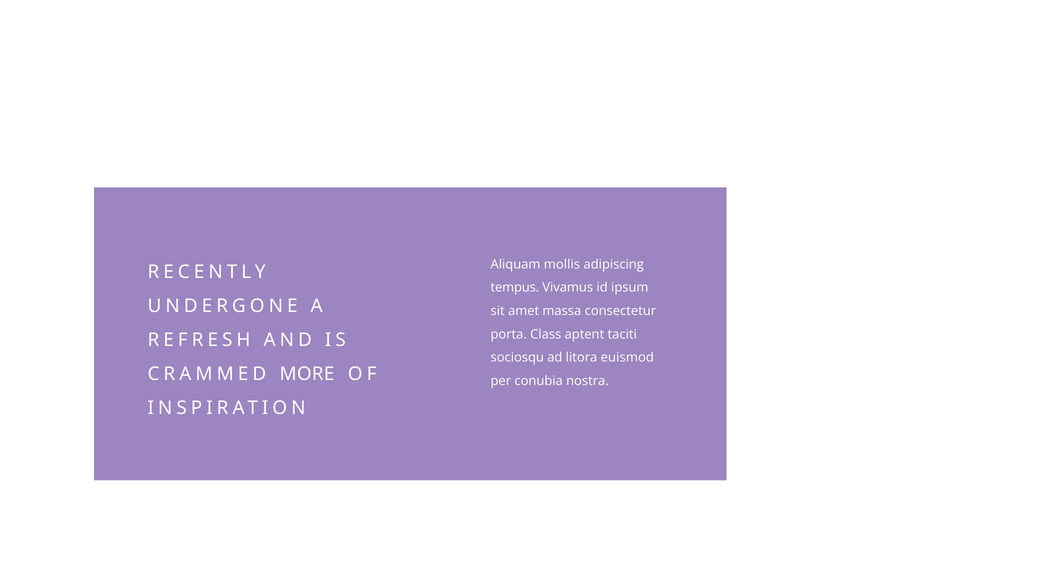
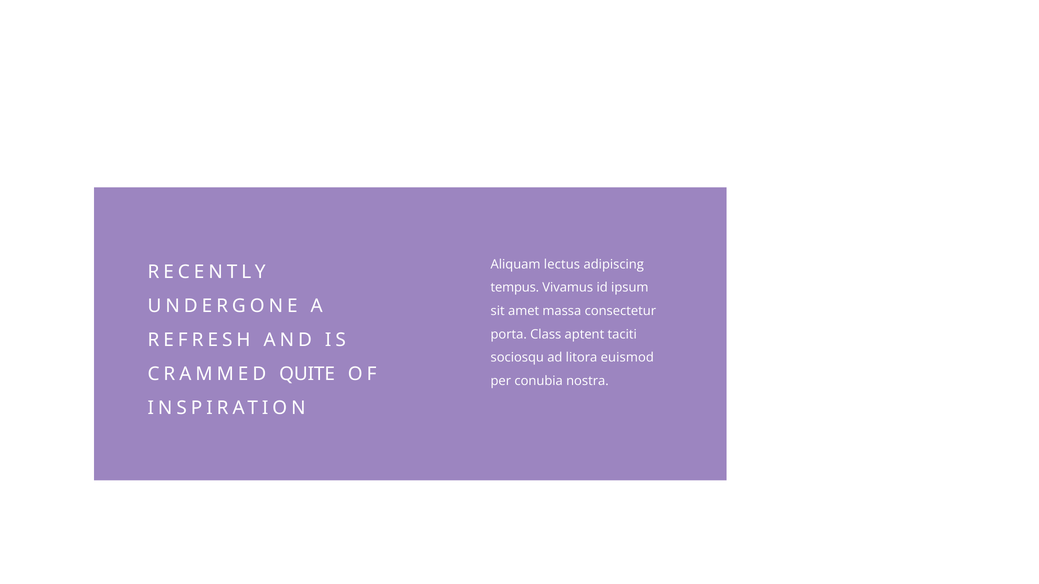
mollis: mollis -> lectus (562, 264)
MORE: MORE -> QUITE (307, 374)
